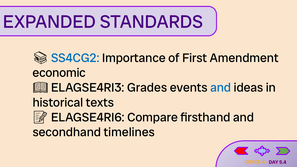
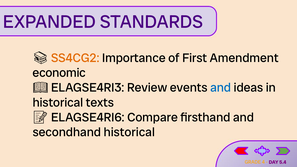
SS4CG2 colour: blue -> orange (75, 58)
Grades: Grades -> Review (147, 88)
secondhand timelines: timelines -> historical (129, 132)
